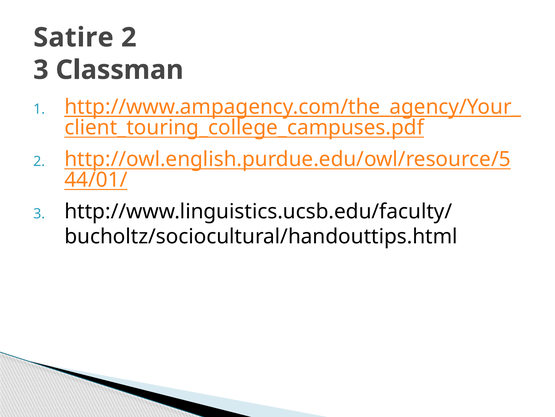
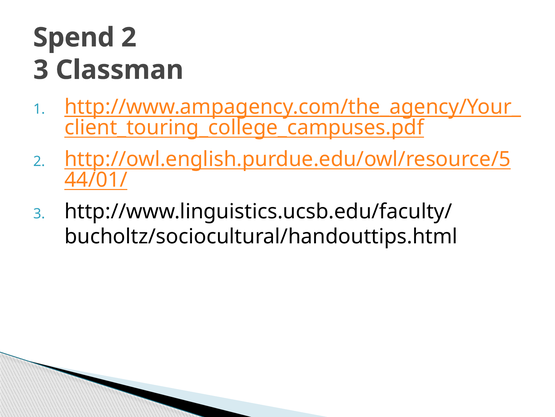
Satire: Satire -> Spend (74, 37)
